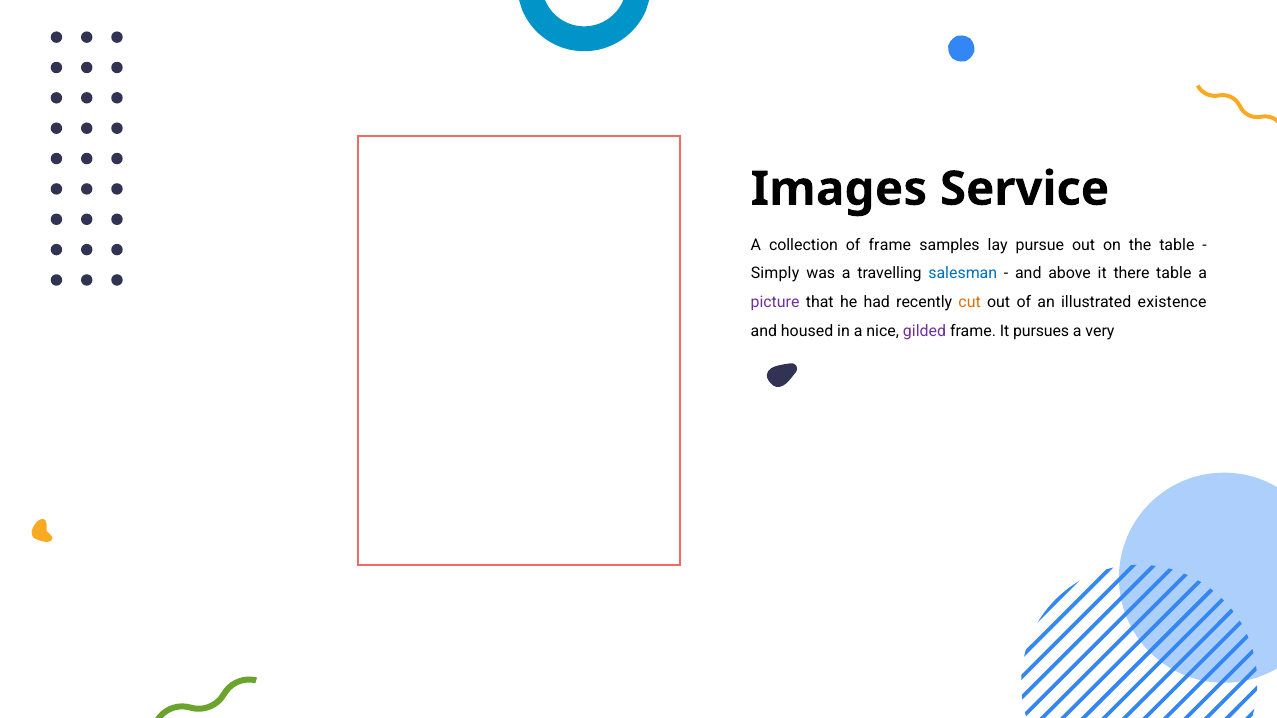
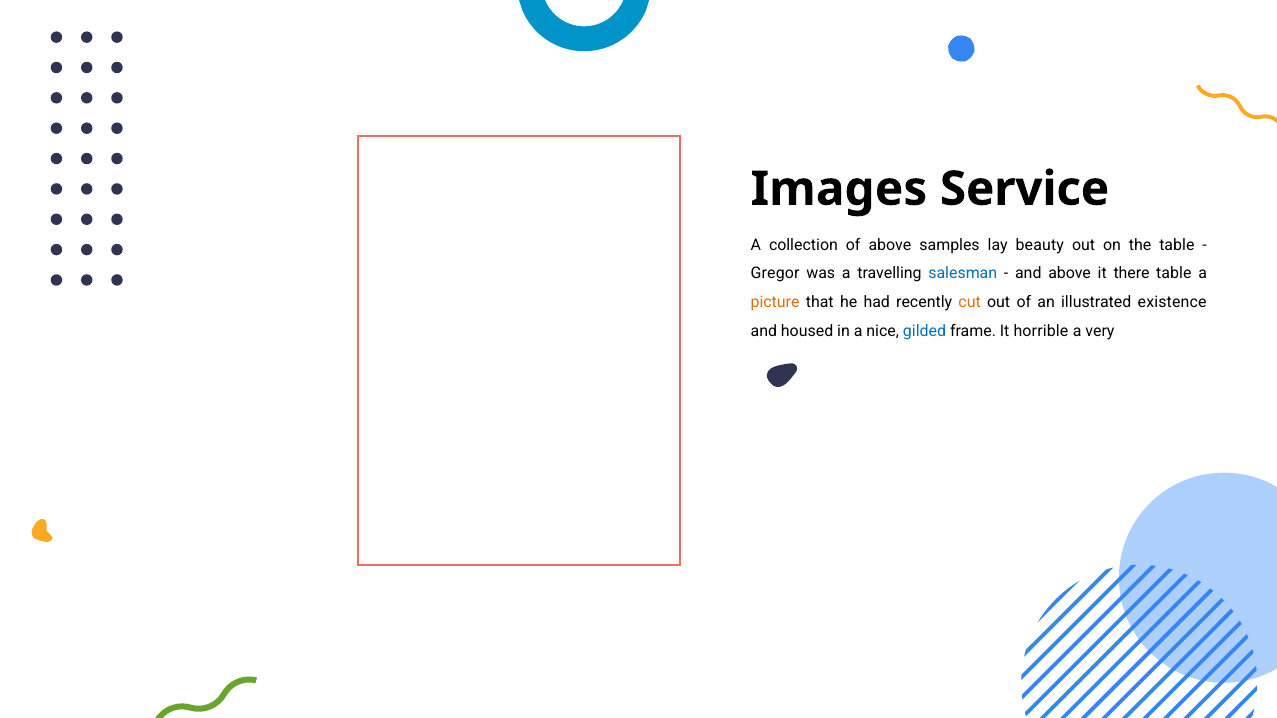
of frame: frame -> above (890, 245)
pursue: pursue -> beauty (1040, 245)
Simply: Simply -> Gregor (775, 274)
picture colour: purple -> orange (775, 302)
gilded colour: purple -> blue (925, 331)
pursues: pursues -> horrible (1041, 331)
